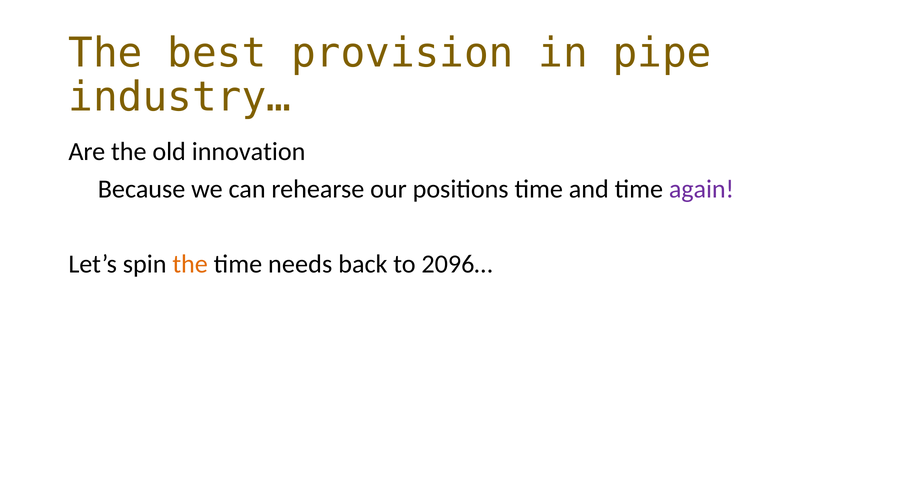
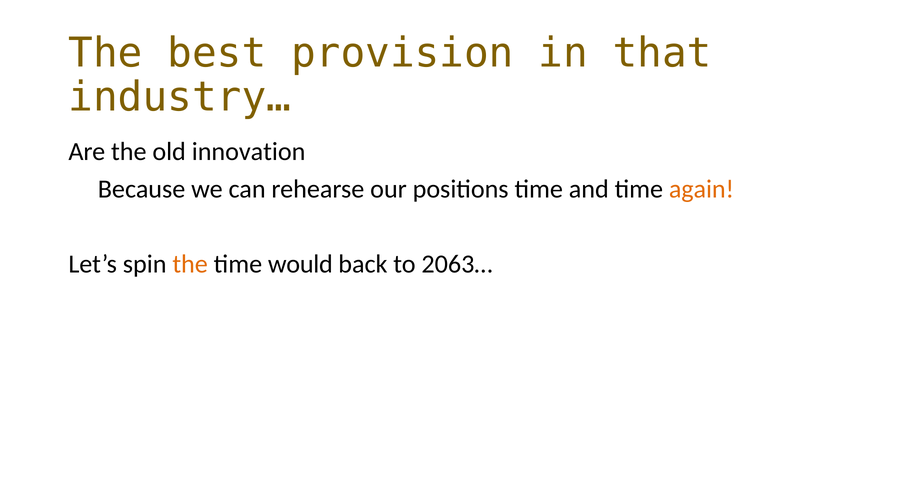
pipe: pipe -> that (662, 53)
again colour: purple -> orange (702, 189)
needs: needs -> would (300, 264)
2096…: 2096… -> 2063… (457, 264)
